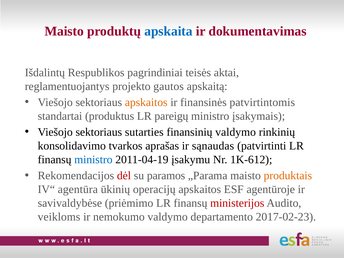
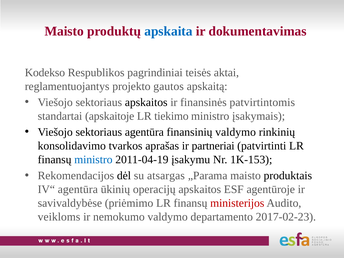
Išdalintų: Išdalintų -> Kodekso (45, 72)
apskaitos colour: orange -> black (146, 102)
produktus: produktus -> apskaitoje (110, 116)
pareigų: pareigų -> tiekimo (171, 116)
sektoriaus sutarties: sutarties -> agentūra (144, 132)
sąnaudas: sąnaudas -> partneriai (213, 146)
1K-612: 1K-612 -> 1K-153 (251, 160)
dėl colour: red -> black (124, 176)
paramos: paramos -> atsargas (166, 176)
produktais colour: orange -> black (288, 176)
